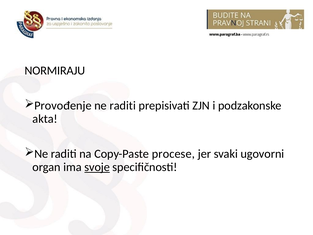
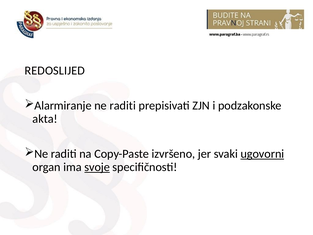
NORMIRAJU: NORMIRAJU -> REDOSLIJED (55, 71)
Provođenje: Provođenje -> Alarmiranje (63, 106)
procese: procese -> izvršeno (173, 154)
ugovorni underline: none -> present (262, 154)
